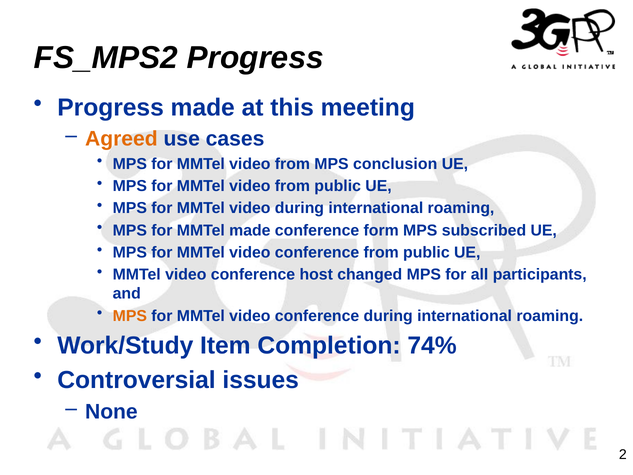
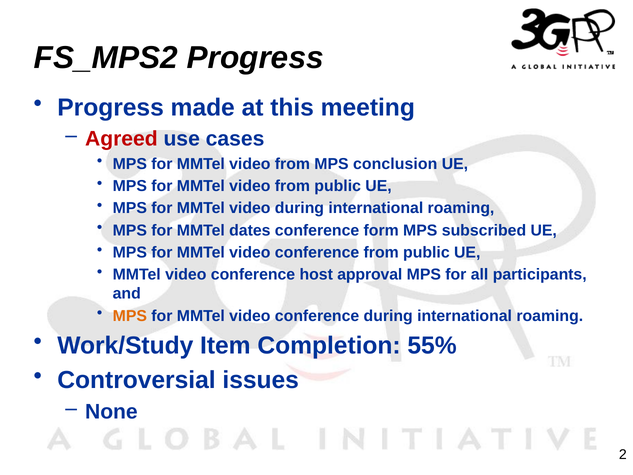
Agreed colour: orange -> red (121, 139)
MMTel made: made -> dates (250, 230)
changed: changed -> approval (370, 274)
74%: 74% -> 55% (432, 345)
